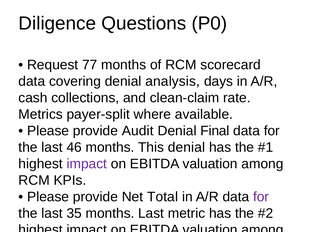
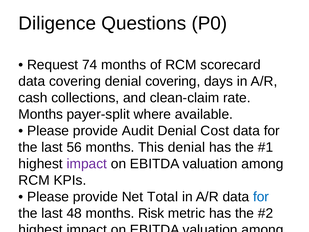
77: 77 -> 74 (90, 65)
denial analysis: analysis -> covering (173, 81)
Metrics: Metrics -> Months (41, 114)
Denial Final: Final -> Cost (215, 131)
46: 46 -> 56 (74, 147)
for colour: purple -> blue (261, 197)
35: 35 -> 48 (74, 213)
months Last: Last -> Risk (151, 213)
